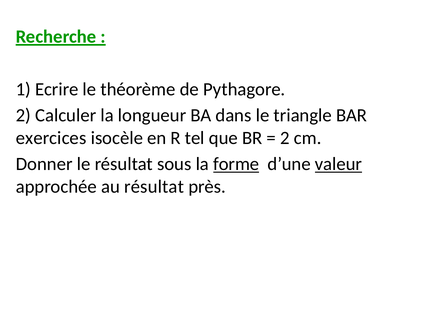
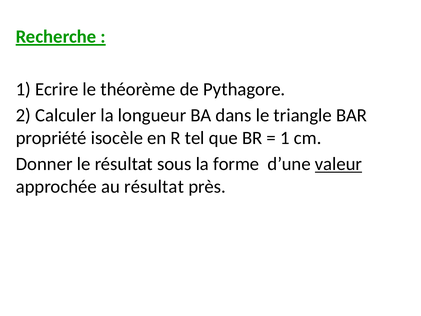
exercices: exercices -> propriété (51, 138)
2: 2 -> 1 (285, 138)
forme underline: present -> none (236, 164)
